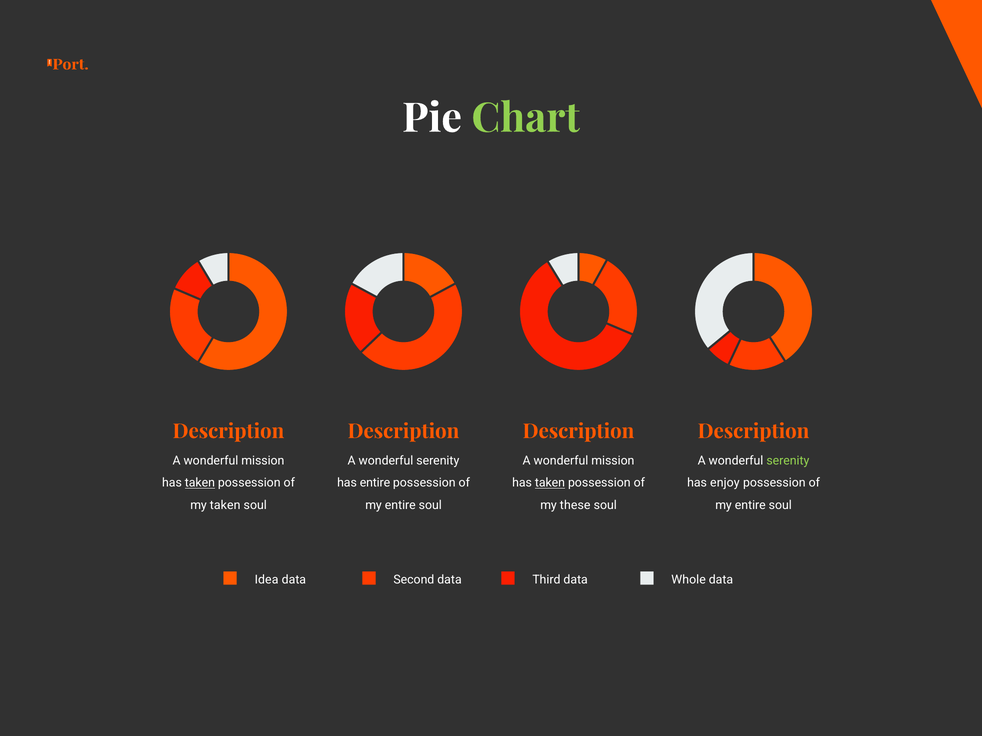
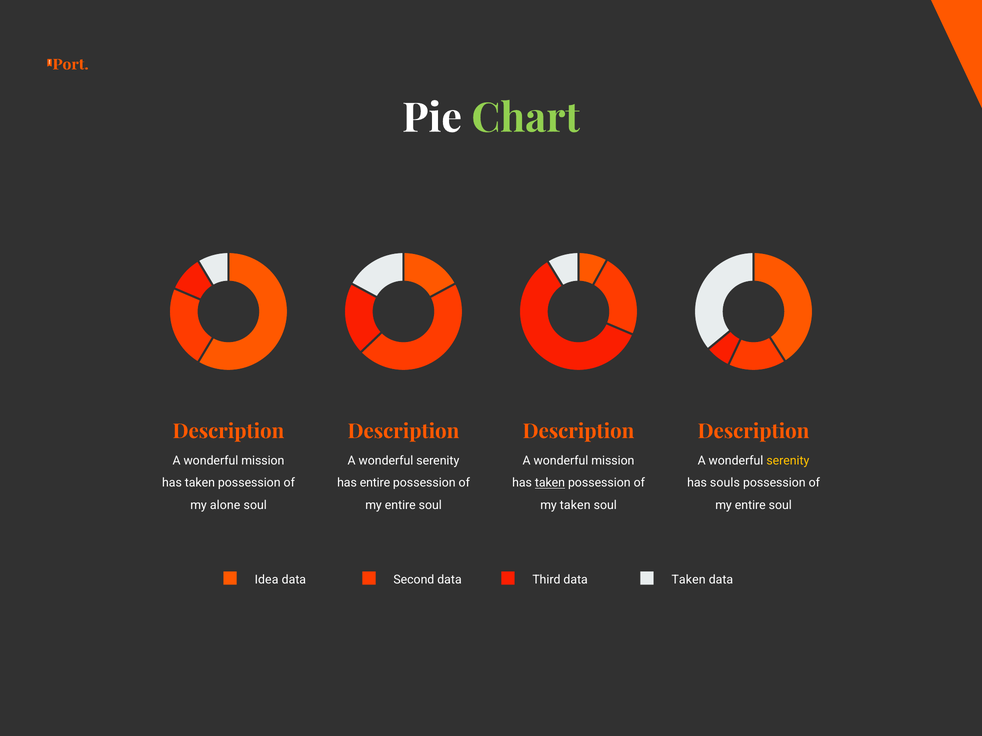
serenity colour: light green -> yellow (788, 461)
taken underline: present -> none (200, 483)
enjoy: enjoy -> souls (725, 483)
my taken: taken -> alone (225, 505)
my these: these -> taken (575, 505)
data Whole: Whole -> Taken (689, 580)
